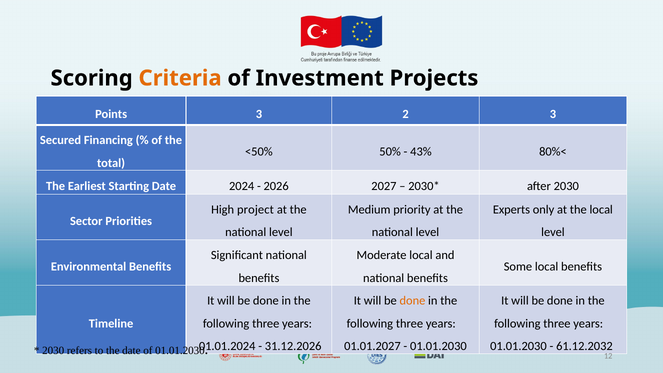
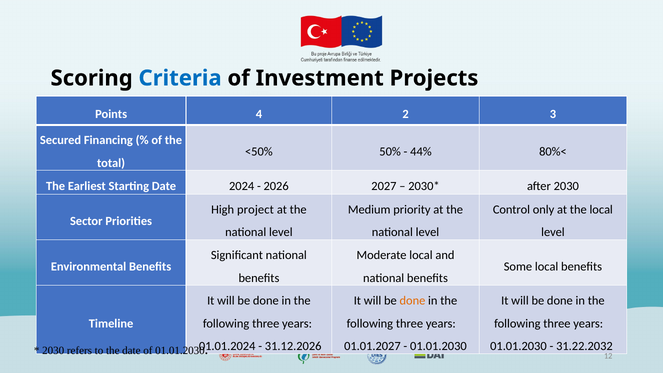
Criteria colour: orange -> blue (180, 78)
Points 3: 3 -> 4 (259, 114)
43%: 43% -> 44% (421, 152)
Experts: Experts -> Control (511, 210)
61.12.2032: 61.12.2032 -> 31.22.2032 (584, 346)
